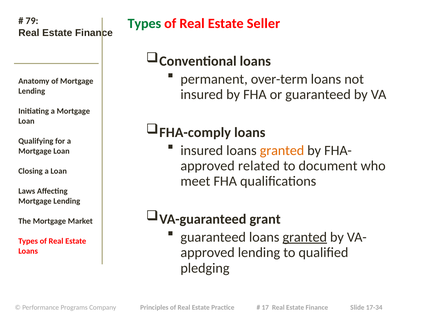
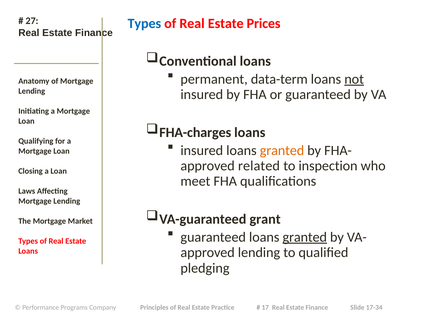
79: 79 -> 27 (32, 21)
Types colour: green -> blue (144, 23)
Seller: Seller -> Prices (264, 23)
over-term: over-term -> data-term (279, 79)
not underline: none -> present (354, 79)
FHA-comply: FHA-comply -> FHA-charges (195, 132)
document: document -> inspection (328, 166)
